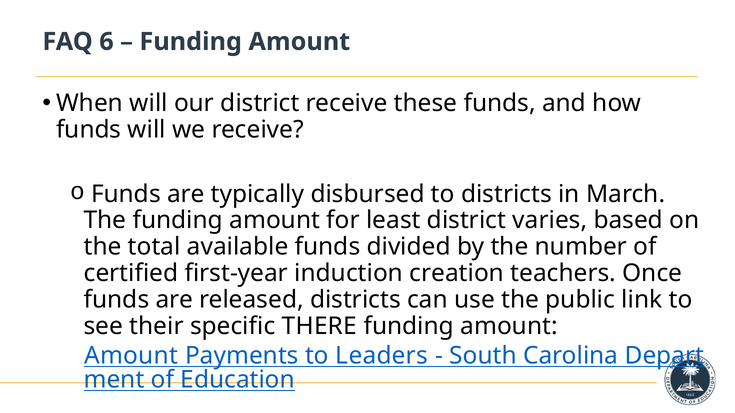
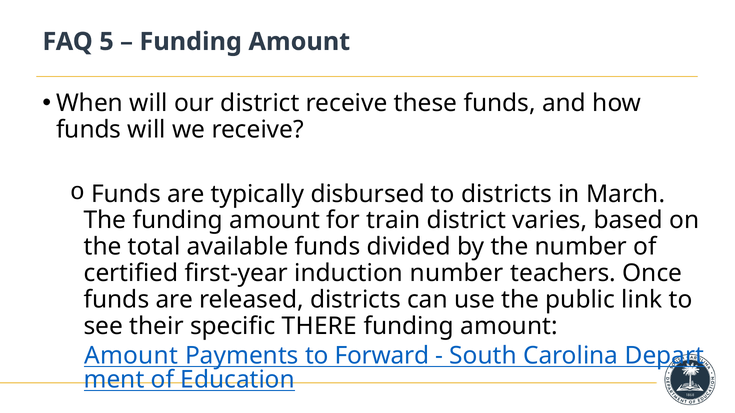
6: 6 -> 5 (106, 42)
least: least -> train (393, 221)
induction creation: creation -> number (457, 274)
Leaders: Leaders -> Forward (382, 356)
